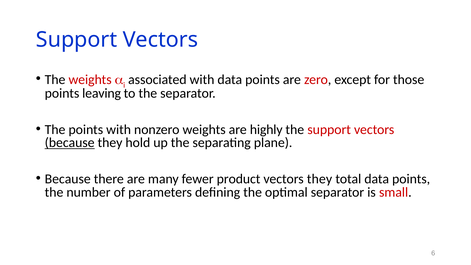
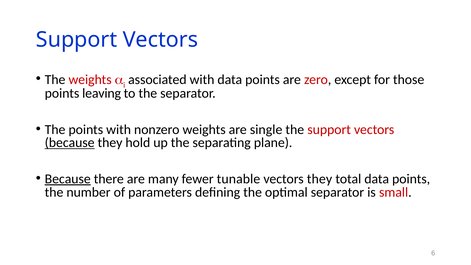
highly: highly -> single (266, 130)
Because underline: none -> present (68, 179)
product: product -> tunable (238, 179)
